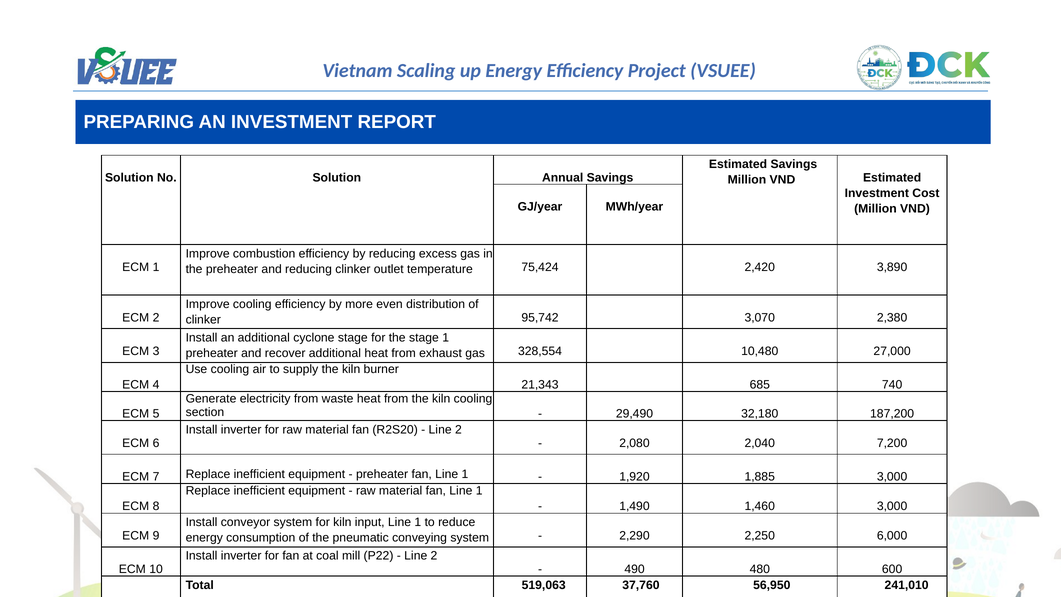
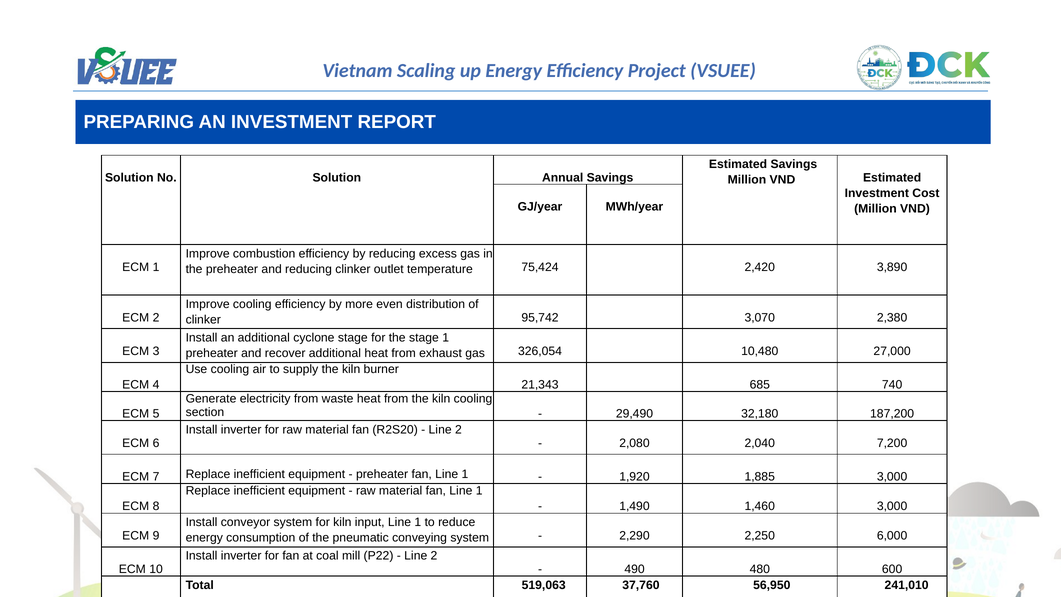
328,554: 328,554 -> 326,054 (540, 351)
